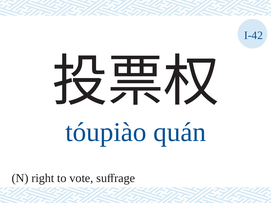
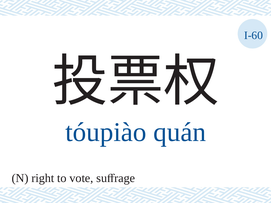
I-42: I-42 -> I-60 (253, 35)
